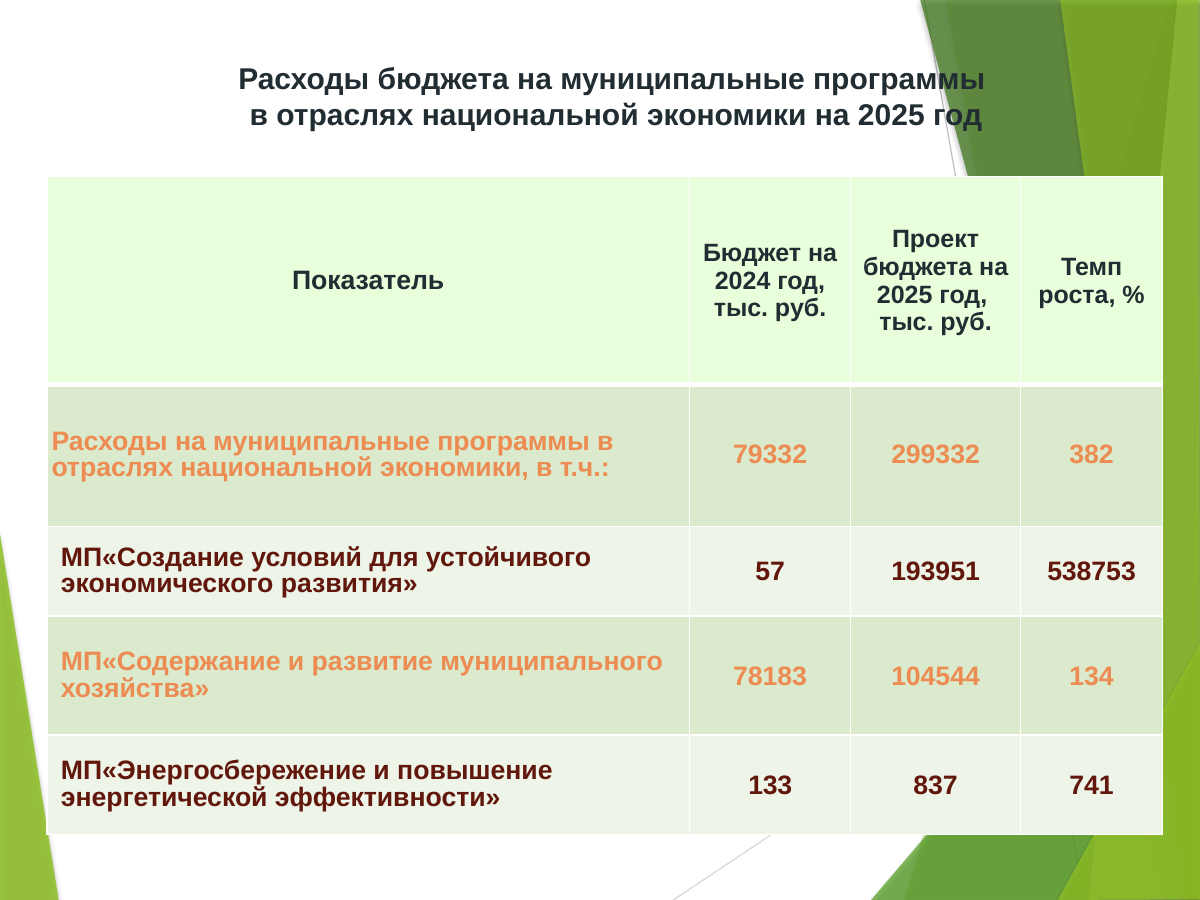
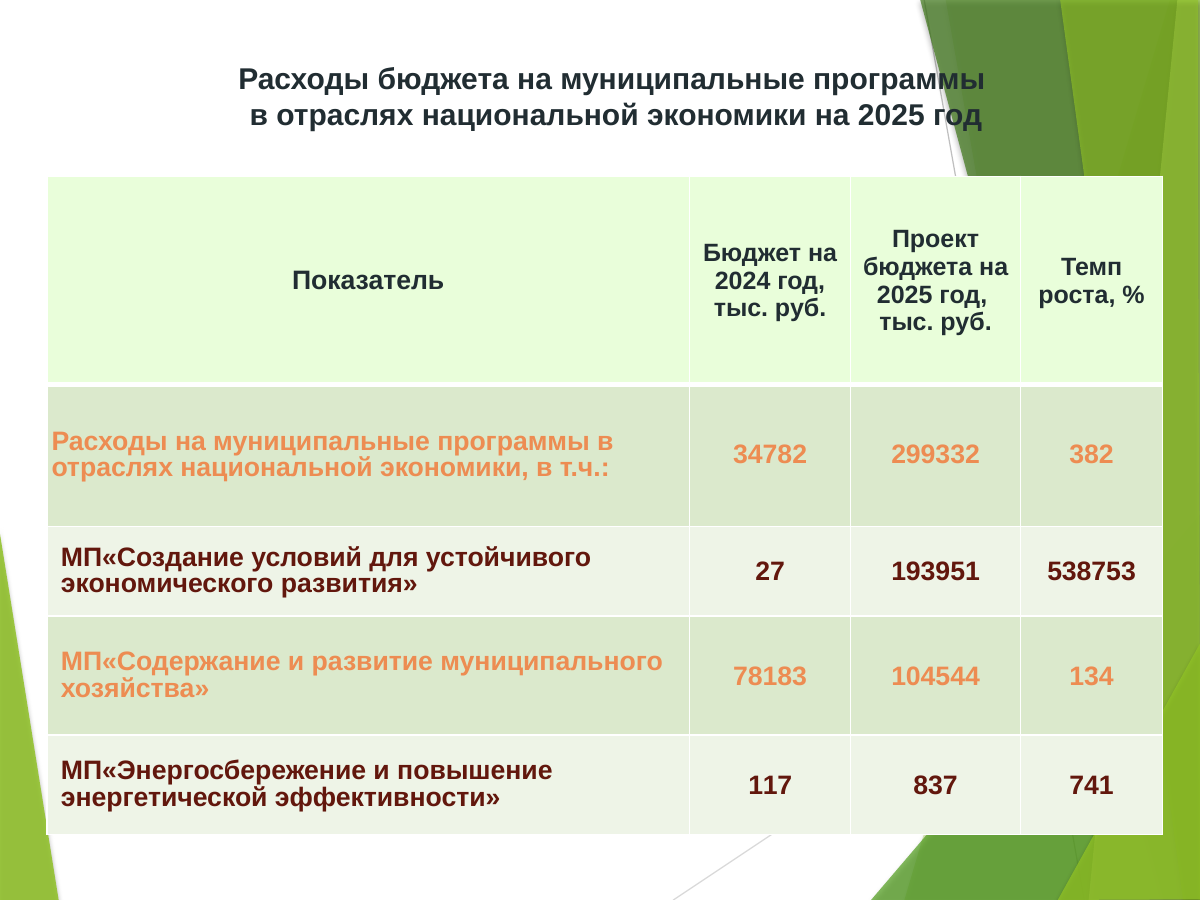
79332: 79332 -> 34782 (770, 455)
57: 57 -> 27 (770, 572)
133: 133 -> 117 (770, 785)
